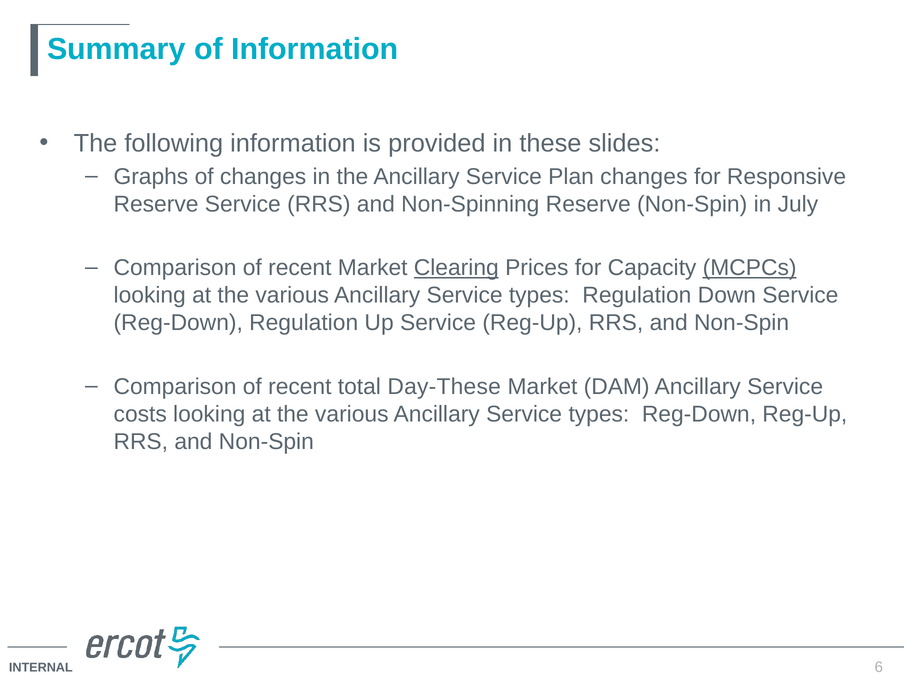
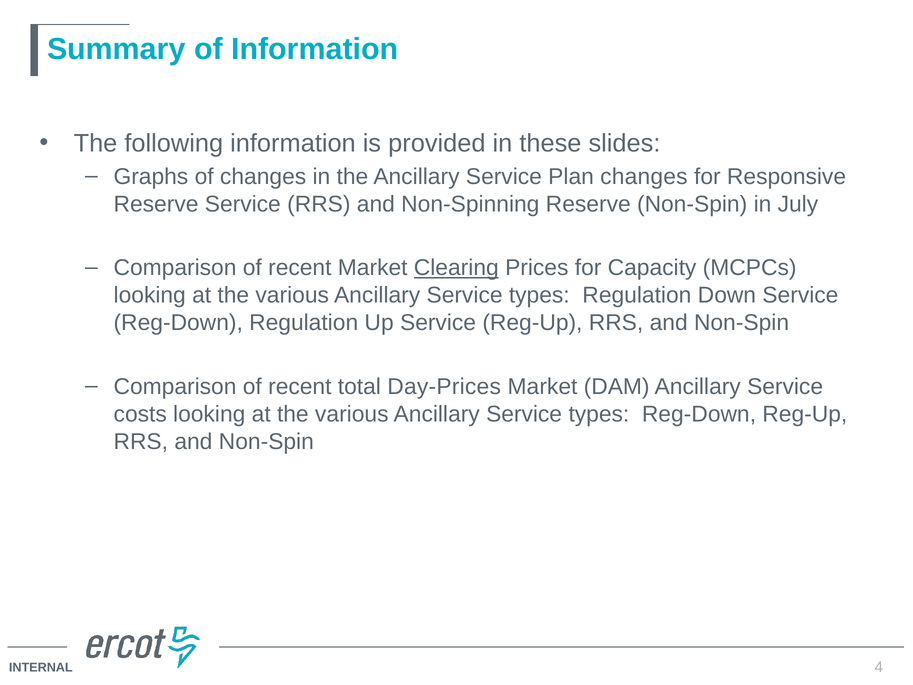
MCPCs underline: present -> none (750, 268)
Day-These: Day-These -> Day-Prices (444, 387)
6: 6 -> 4 (879, 667)
